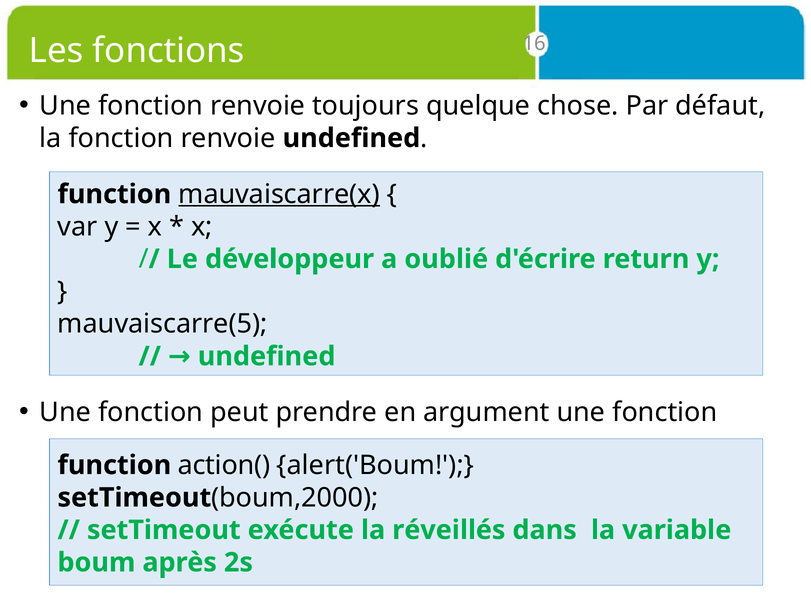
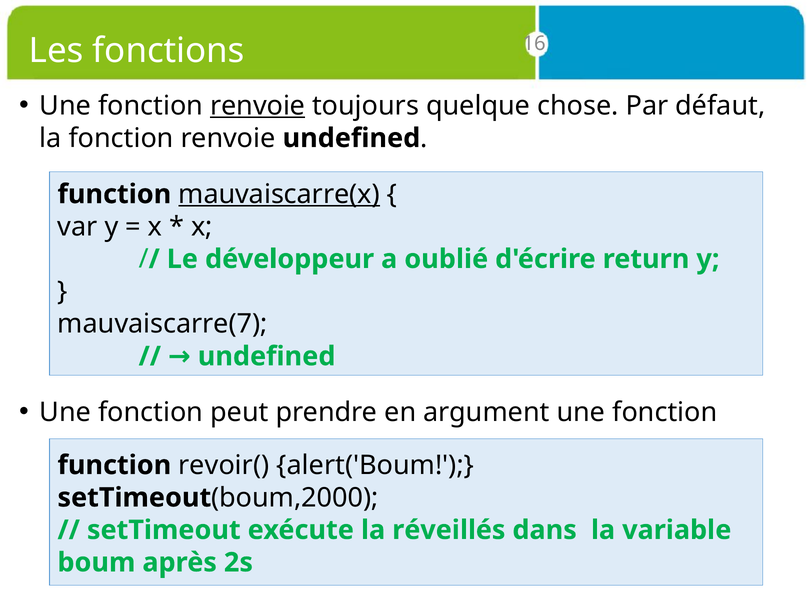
renvoie underline: none -> present (258, 106)
mauvaiscarre(5: mauvaiscarre(5 -> mauvaiscarre(7 (162, 324)
action(: action( -> revoir( (224, 465)
